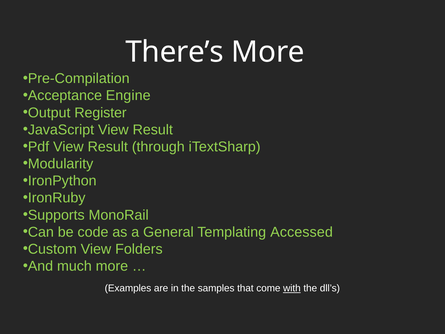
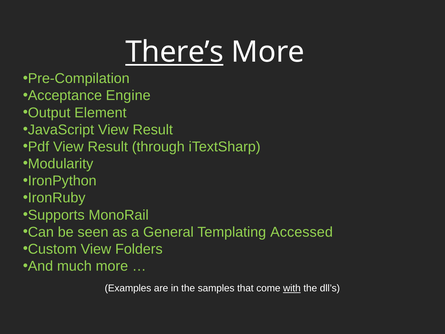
There’s underline: none -> present (175, 52)
Register: Register -> Element (100, 113)
code: code -> seen (93, 232)
